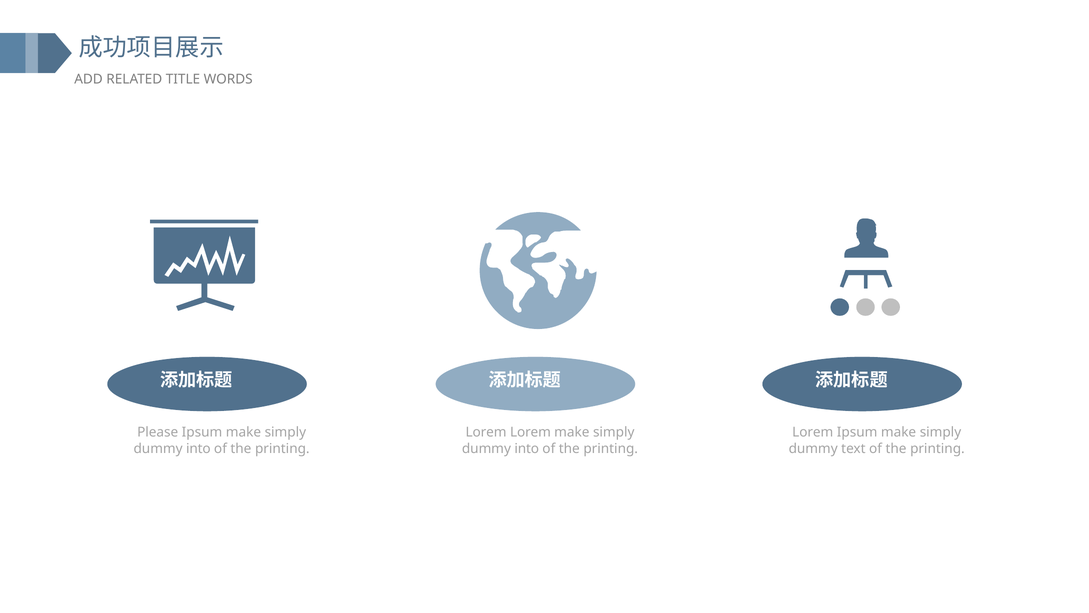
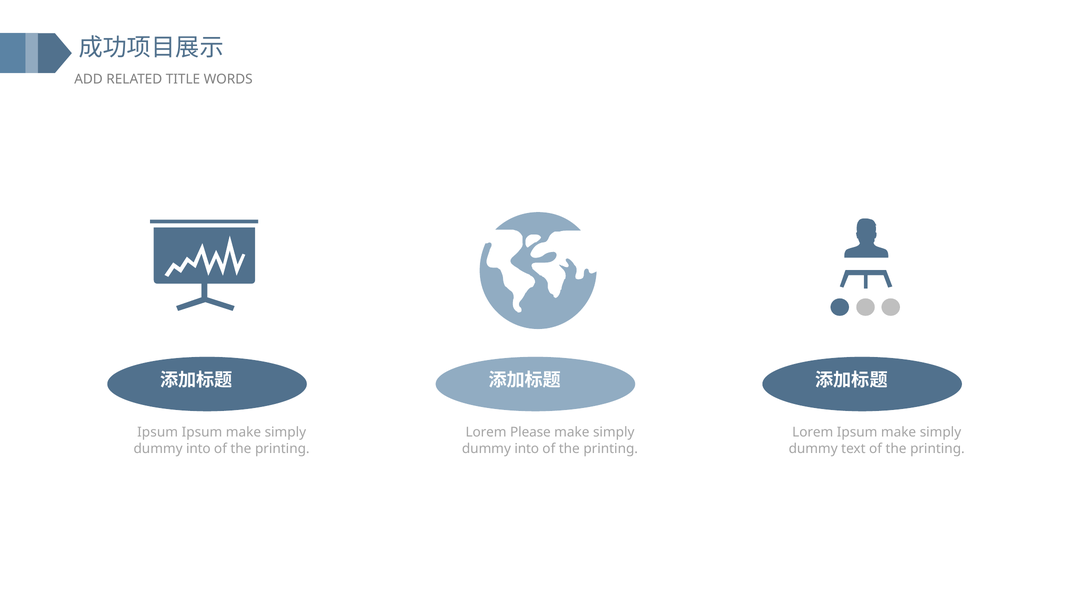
Please: Please -> Ipsum (158, 432)
Lorem Lorem: Lorem -> Please (530, 432)
